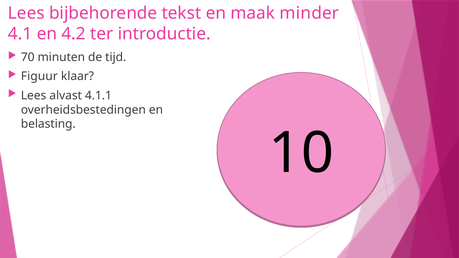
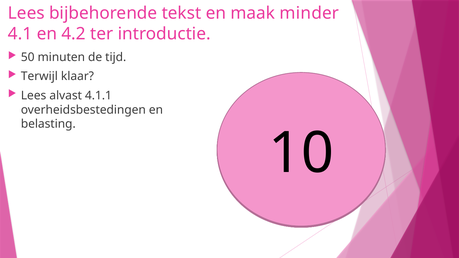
70: 70 -> 50 (28, 57)
Figuur: Figuur -> Terwijl (39, 76)
